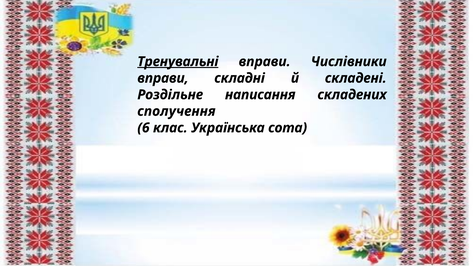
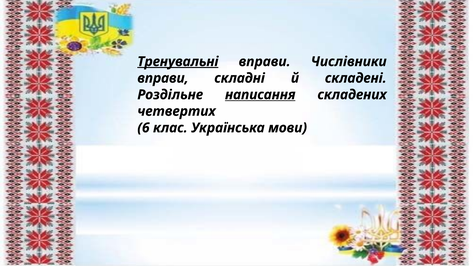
написання underline: none -> present (260, 95)
сполучення: сполучення -> четвертих (176, 111)
сота: сота -> мови (288, 128)
